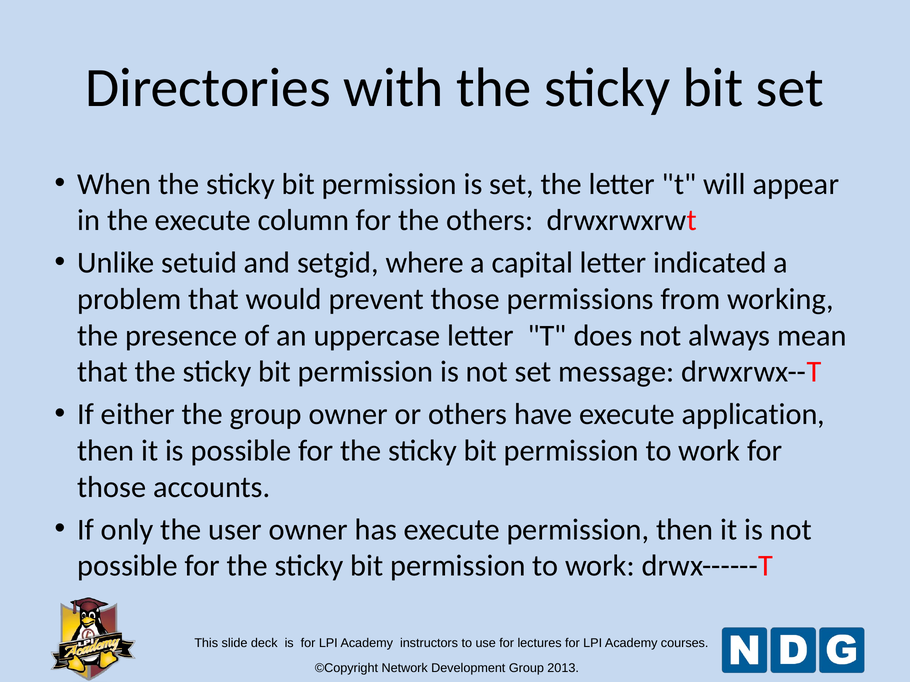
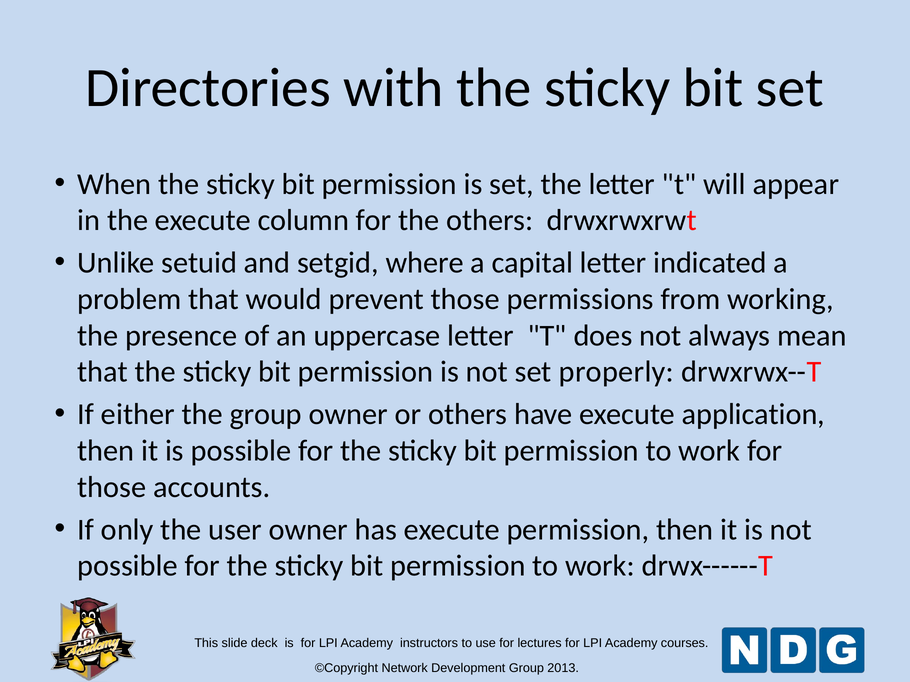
message: message -> properly (616, 372)
